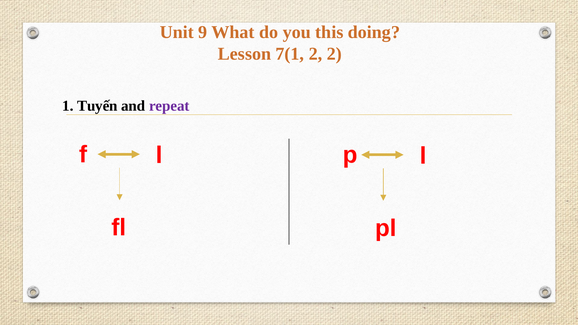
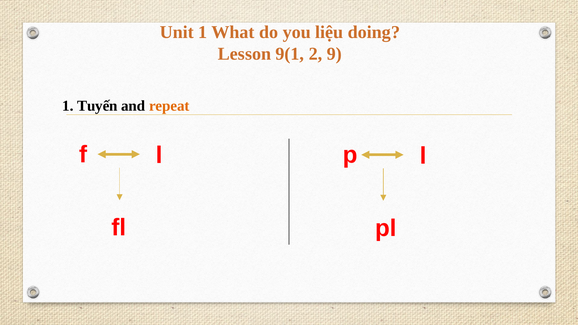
Unit 9: 9 -> 1 (203, 32)
this: this -> liệu (329, 32)
7(1: 7(1 -> 9(1 (290, 54)
2 2: 2 -> 9 (334, 54)
repeat colour: purple -> orange (169, 106)
